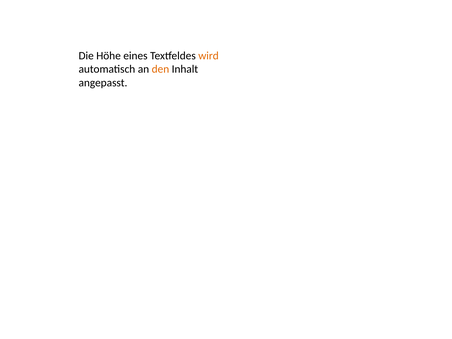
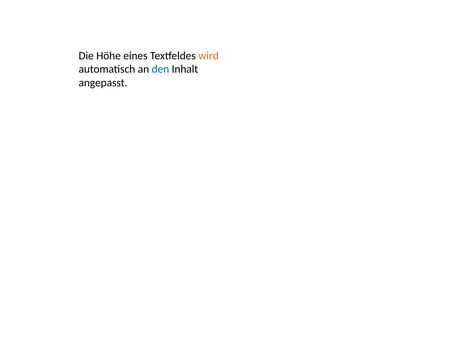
den colour: orange -> blue (160, 69)
